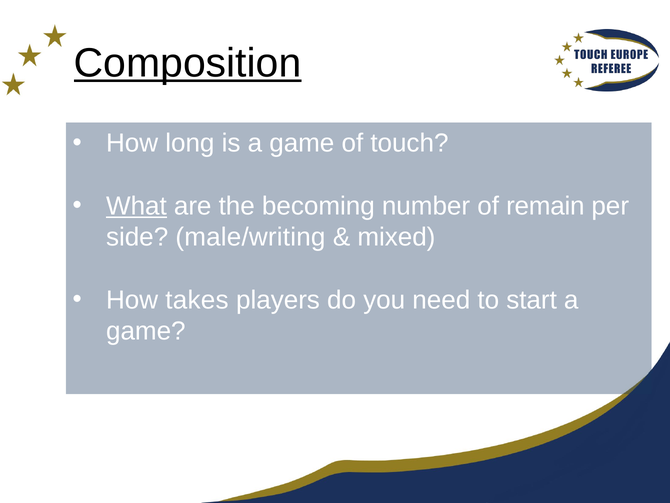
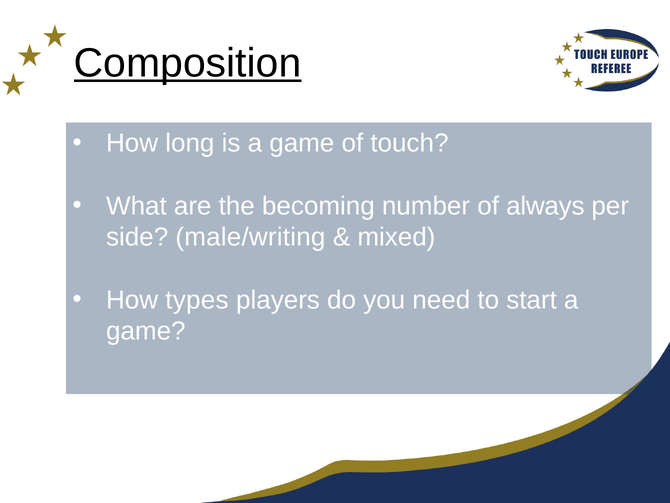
What underline: present -> none (136, 206)
remain: remain -> always (545, 206)
takes: takes -> types (197, 300)
